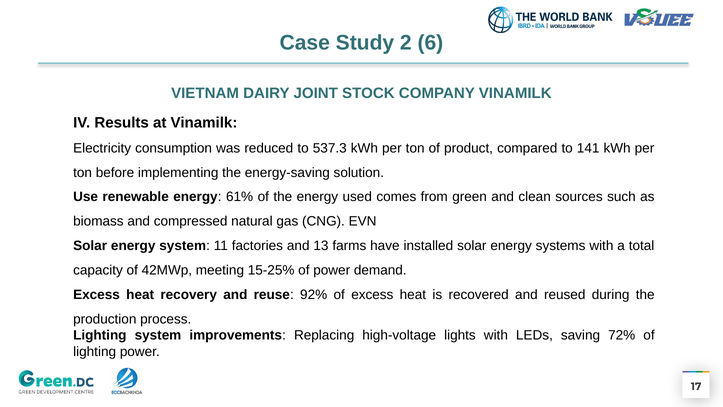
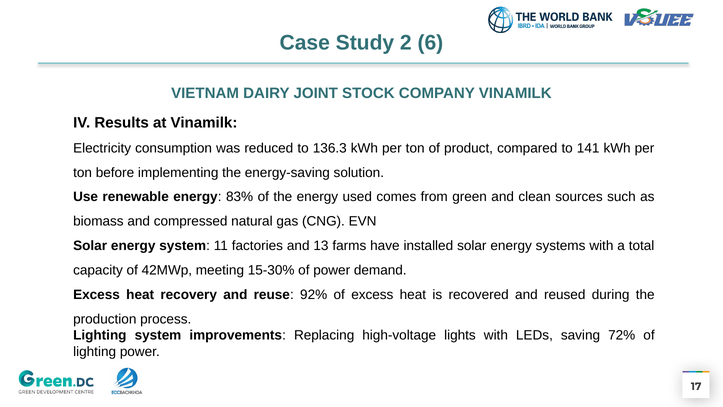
537.3: 537.3 -> 136.3 (330, 148)
61%: 61% -> 83% (240, 197)
15-25%: 15-25% -> 15-30% (271, 270)
